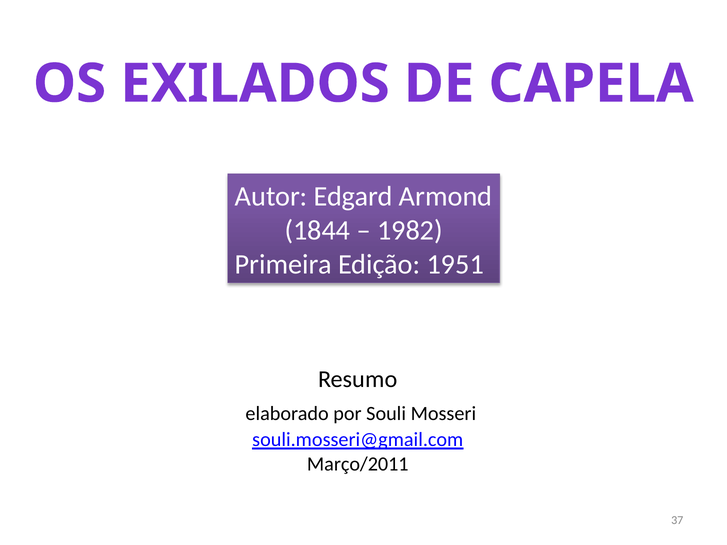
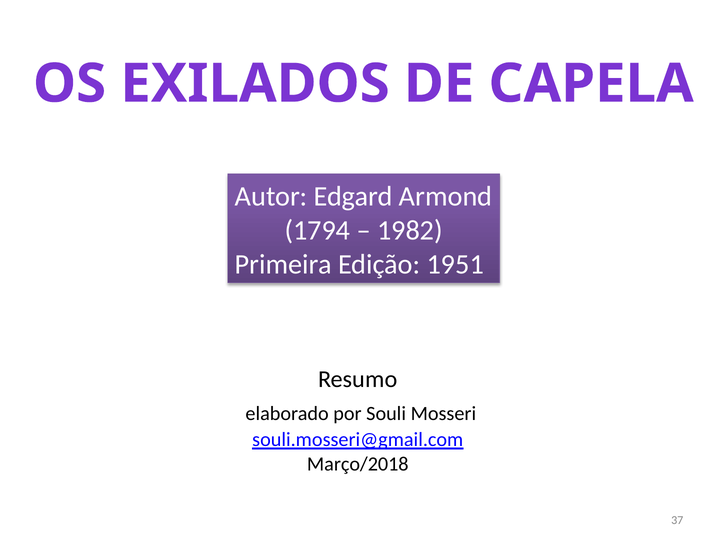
1844: 1844 -> 1794 (317, 230)
Março/2011: Março/2011 -> Março/2018 (358, 465)
